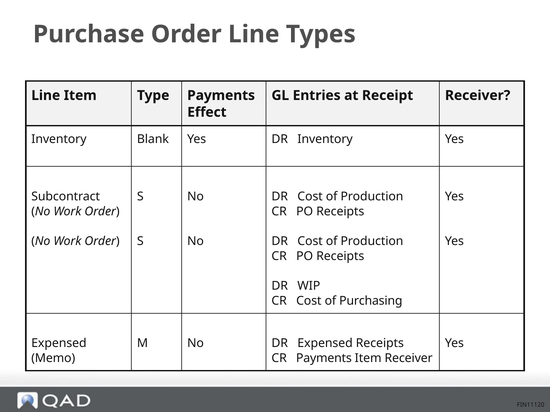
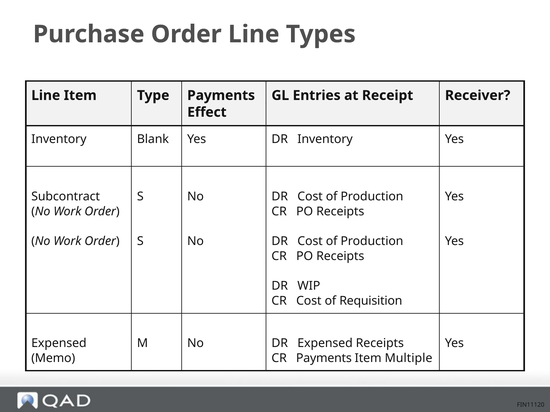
Purchasing: Purchasing -> Requisition (371, 301)
Item Receiver: Receiver -> Multiple (409, 359)
